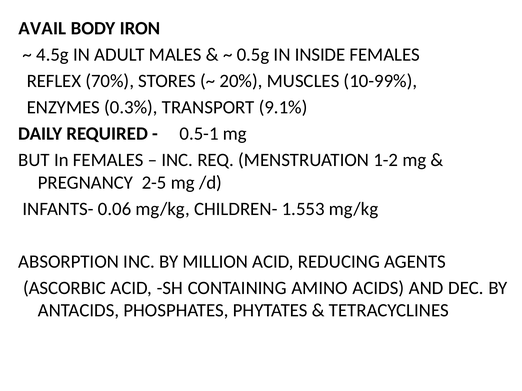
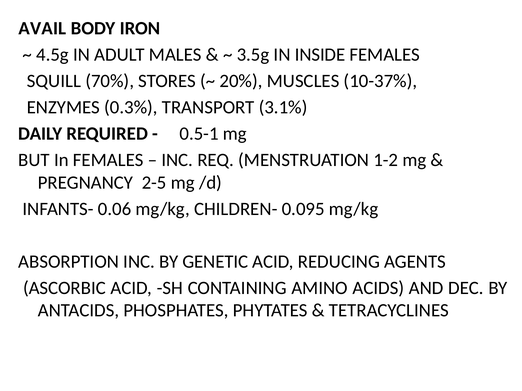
0.5g: 0.5g -> 3.5g (253, 55)
REFLEX: REFLEX -> SQUILL (54, 81)
10-99%: 10-99% -> 10-37% (380, 81)
9.1%: 9.1% -> 3.1% (283, 107)
1.553: 1.553 -> 0.095 (303, 209)
MILLION: MILLION -> GENETIC (215, 262)
